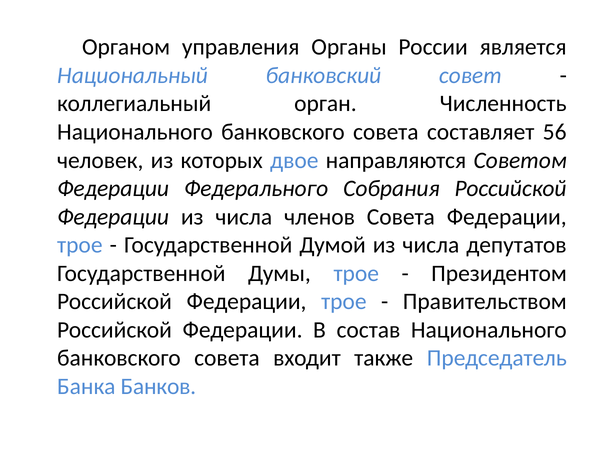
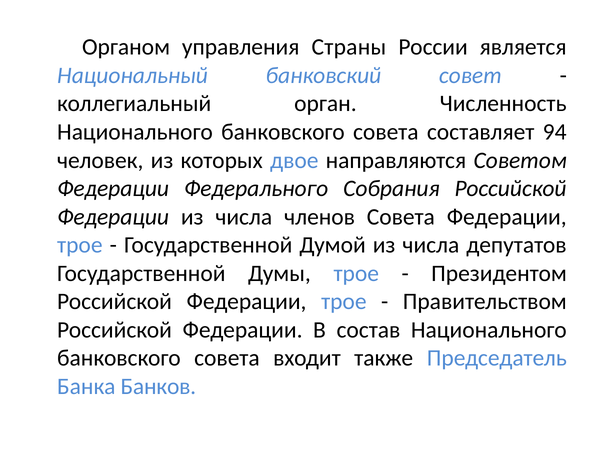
Органы: Органы -> Страны (349, 47)
56: 56 -> 94 (555, 132)
